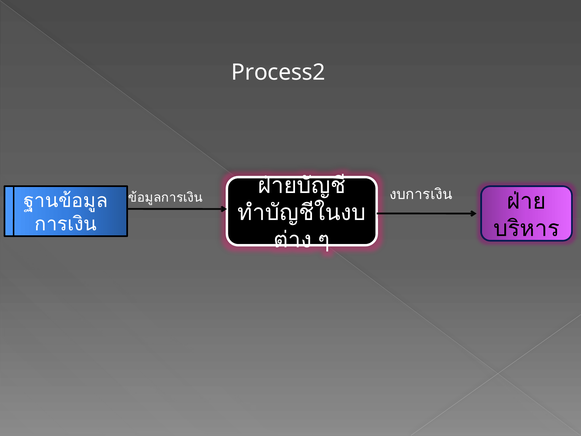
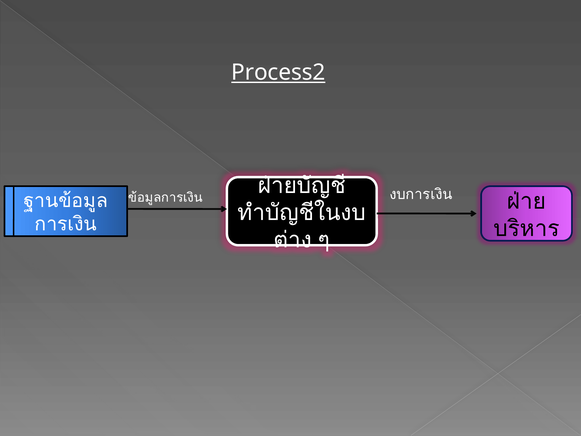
Process2 underline: none -> present (278, 72)
